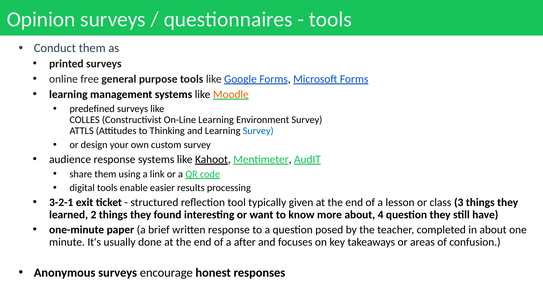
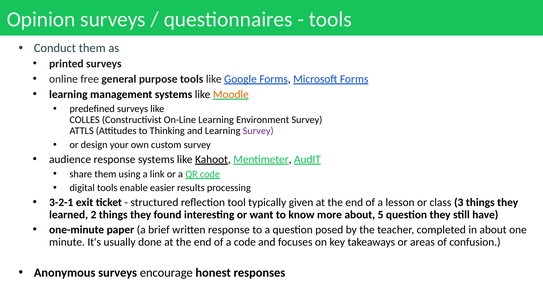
Survey colour: blue -> purple (258, 131)
4: 4 -> 5 (381, 214)
a after: after -> code (245, 241)
